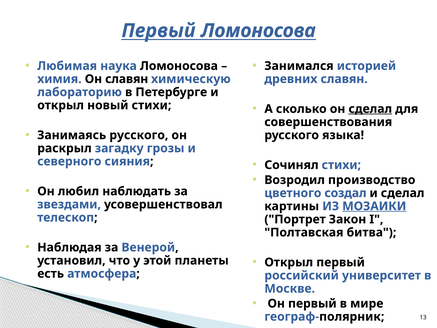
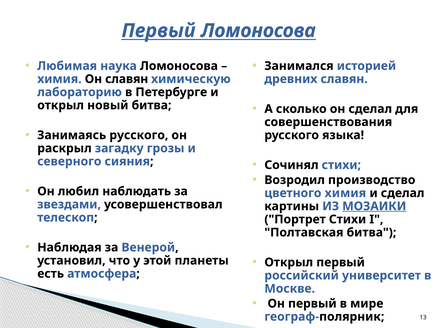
новый стихи: стихи -> битва (152, 105)
сделал underline: present -> none (370, 109)
цветного создал: создал -> химия (345, 193)
Портрет Закон: Закон -> Стихи (348, 219)
